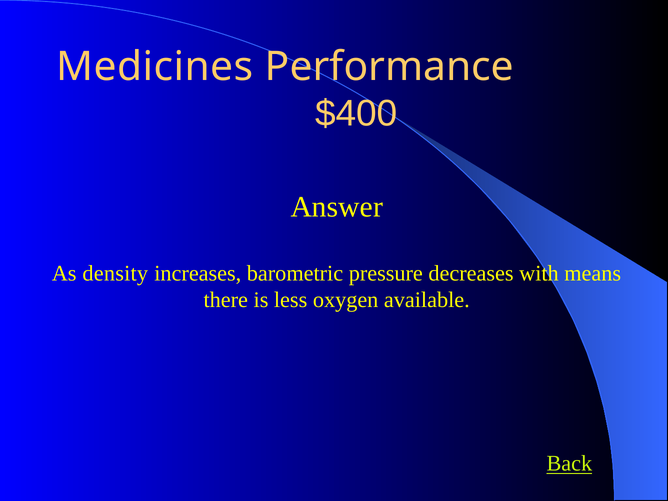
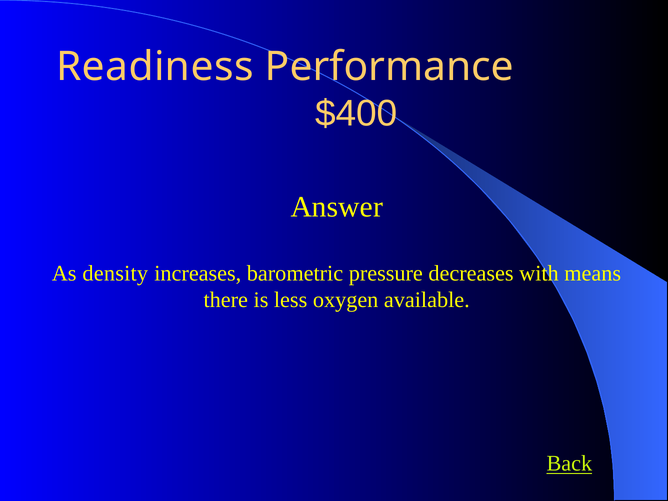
Medicines: Medicines -> Readiness (155, 67)
